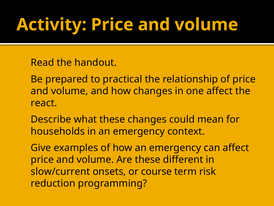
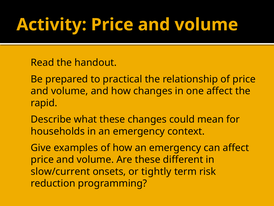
react: react -> rapid (44, 103)
course: course -> tightly (156, 171)
